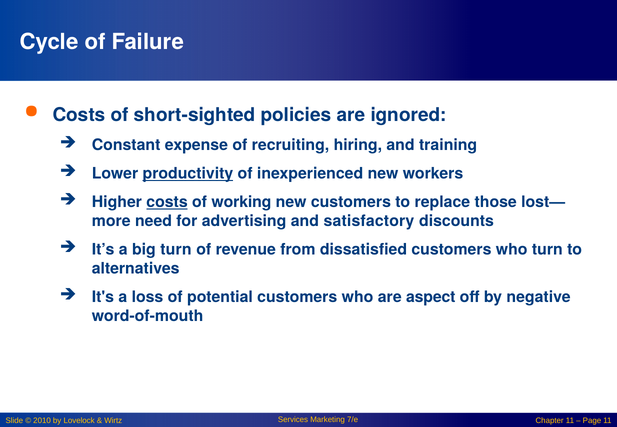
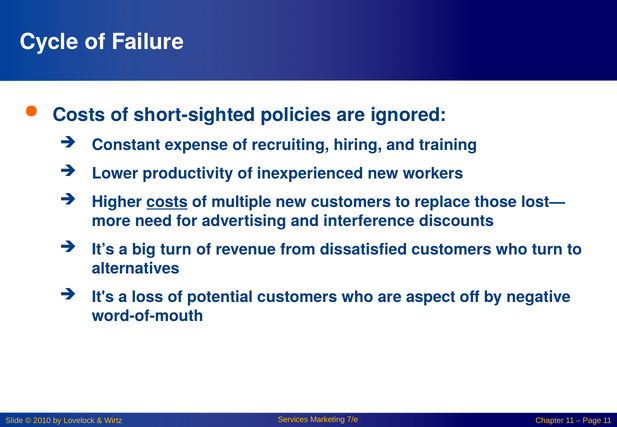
productivity underline: present -> none (188, 174)
working: working -> multiple (241, 202)
satisfactory: satisfactory -> interference (369, 221)
